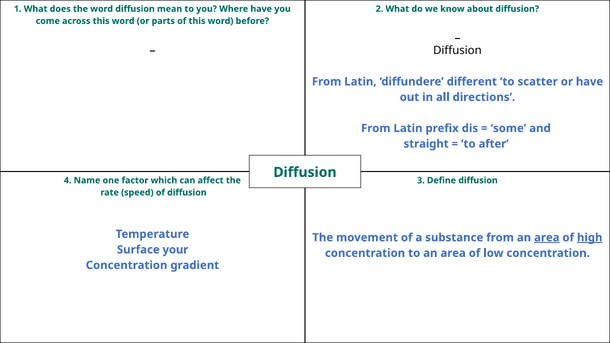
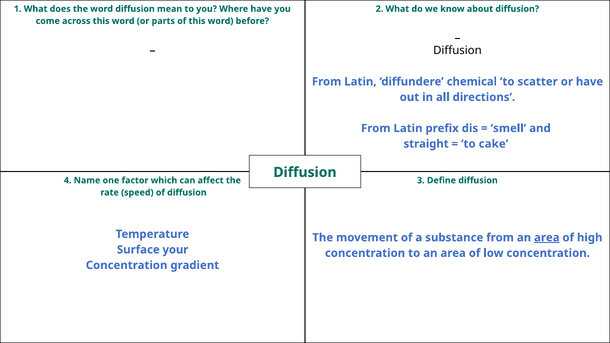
different: different -> chemical (472, 82)
some: some -> smell (508, 128)
after: after -> cake (493, 144)
high underline: present -> none (590, 238)
